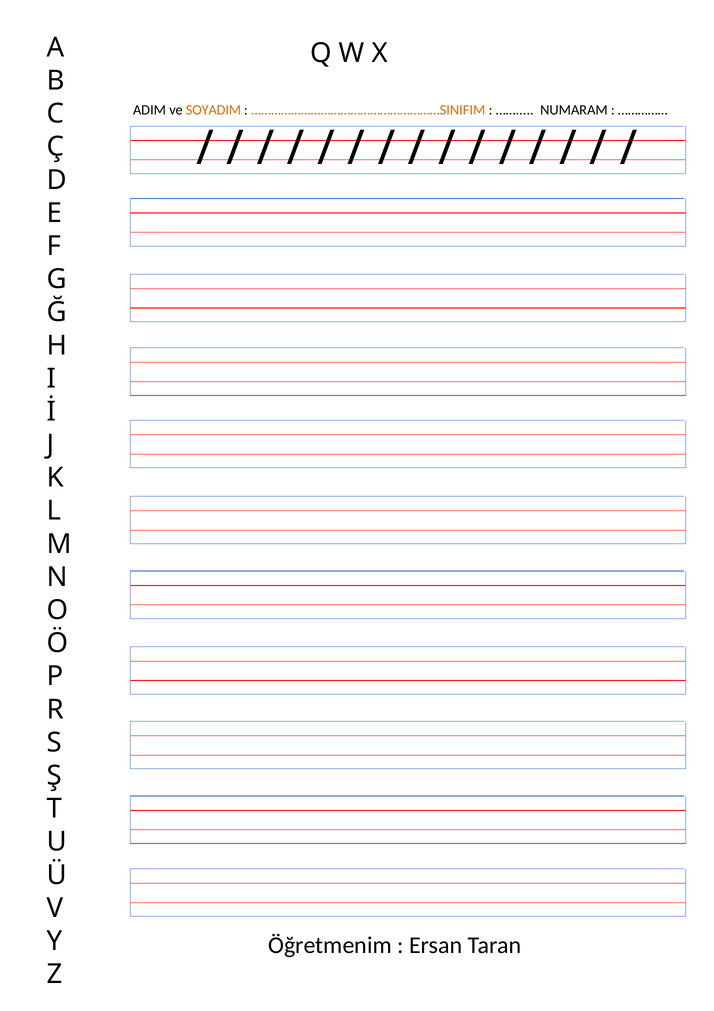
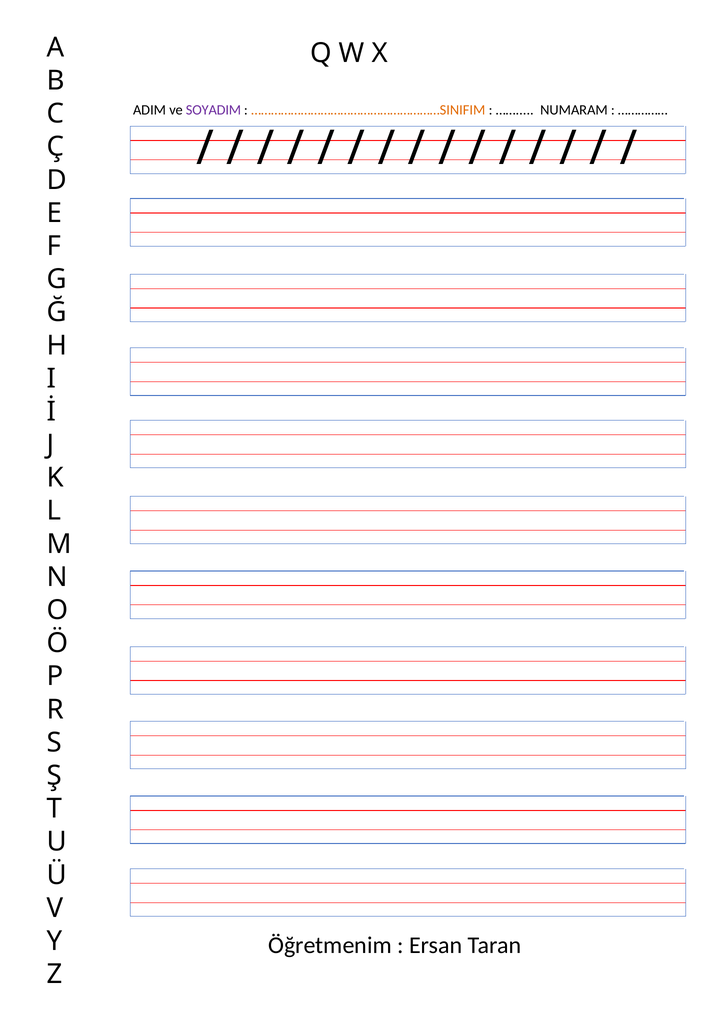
SOYADIM colour: orange -> purple (213, 110)
